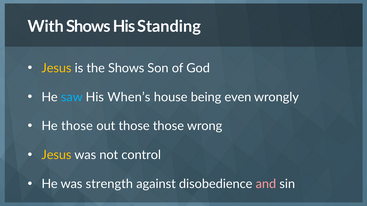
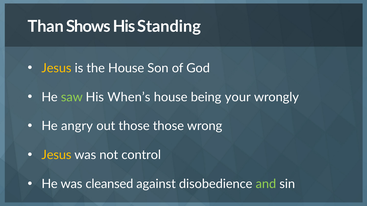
With: With -> Than (46, 27)
the Shows: Shows -> House (126, 68)
saw colour: light blue -> light green (72, 97)
even: even -> your (238, 97)
He those: those -> angry (77, 126)
strength: strength -> cleansed (109, 184)
and colour: pink -> light green (266, 184)
